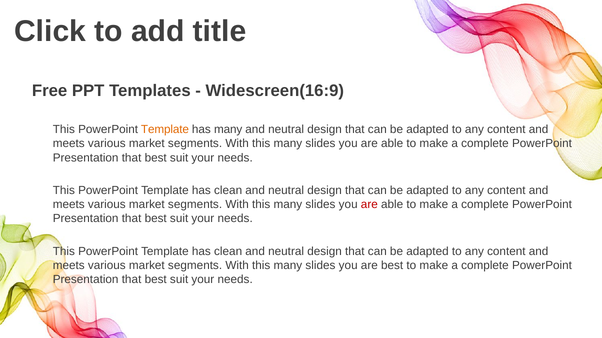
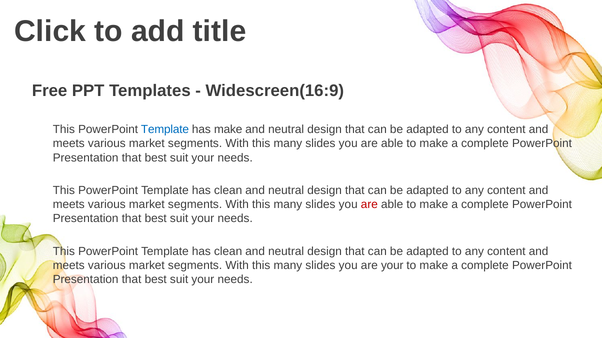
Template colour: orange -> blue (165, 130)
has many: many -> make (228, 130)
are best: best -> your (392, 266)
